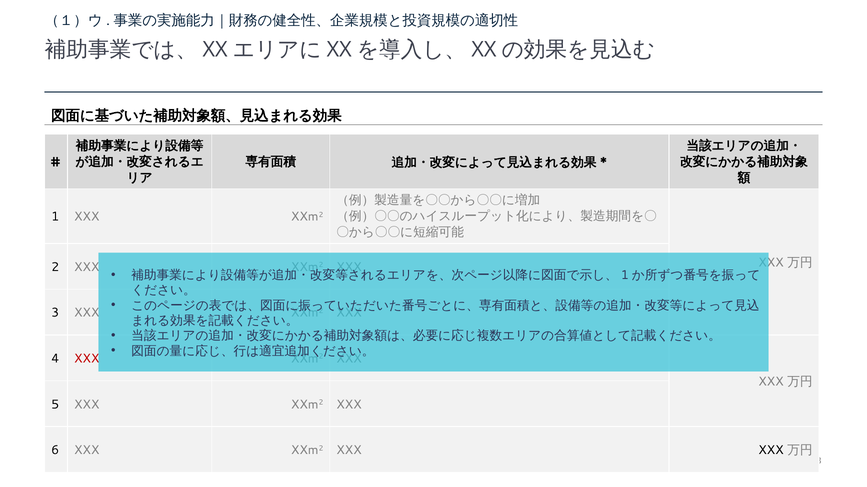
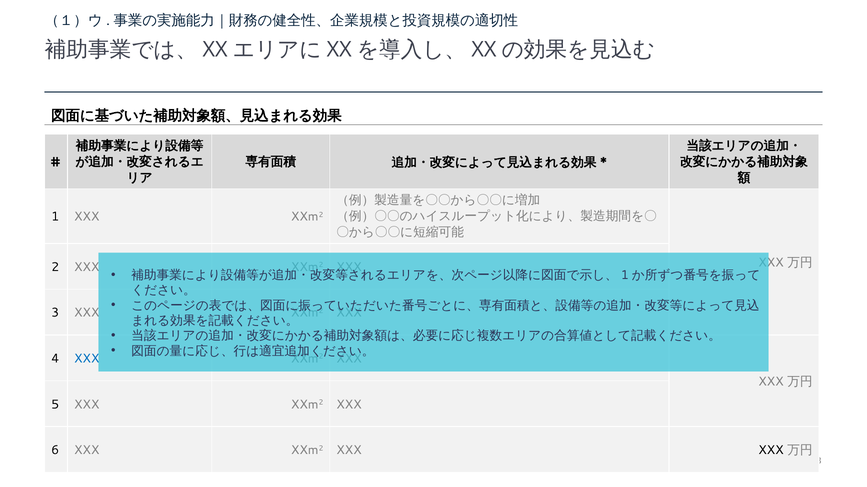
XXX colour: red -> blue (87, 359)
